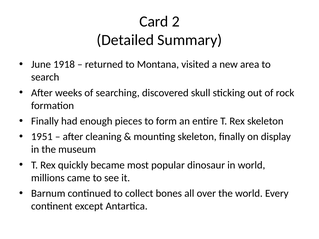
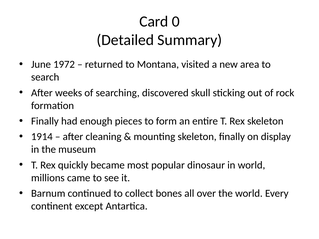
2: 2 -> 0 (176, 22)
1918: 1918 -> 1972 (64, 65)
1951: 1951 -> 1914 (42, 137)
